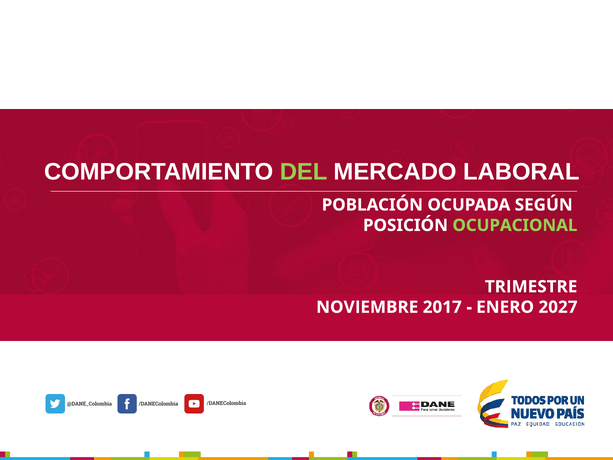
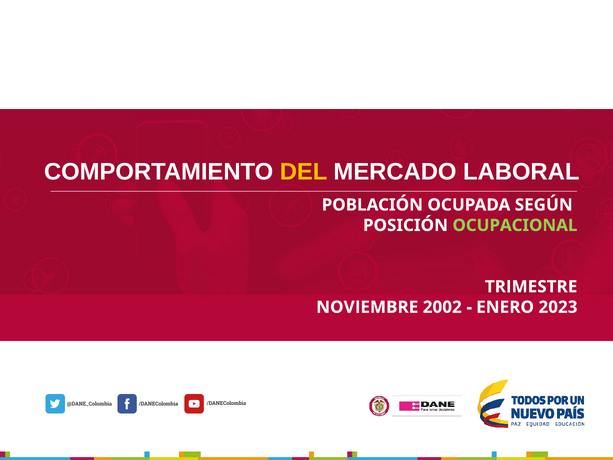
DEL colour: light green -> yellow (304, 172)
2017: 2017 -> 2002 (442, 307)
2027: 2027 -> 2023 (558, 307)
